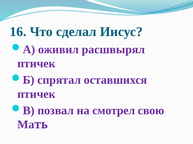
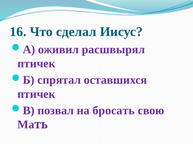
смотрел: смотрел -> бросать (114, 111)
